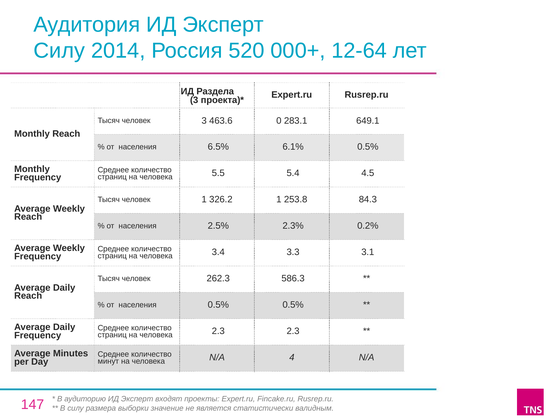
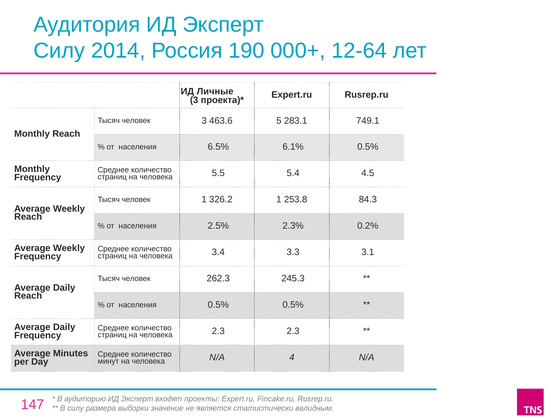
520: 520 -> 190 (247, 51)
Раздела: Раздела -> Личные (215, 91)
0: 0 -> 5 (279, 121)
649.1: 649.1 -> 749.1 (368, 121)
586.3: 586.3 -> 245.3 (293, 279)
